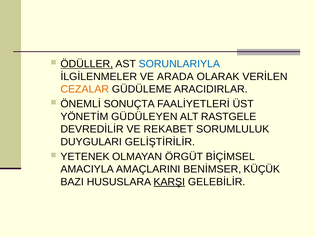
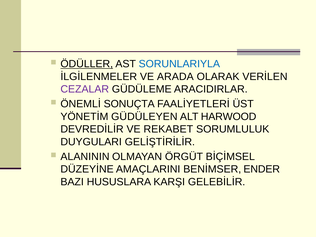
CEZALAR colour: orange -> purple (85, 89)
RASTGELE: RASTGELE -> HARWOOD (229, 117)
YETENEK: YETENEK -> ALANININ (85, 157)
AMACIYLA: AMACIYLA -> DÜZEYİNE (87, 169)
KÜÇÜK: KÜÇÜK -> ENDER (262, 169)
KARŞI underline: present -> none (169, 182)
